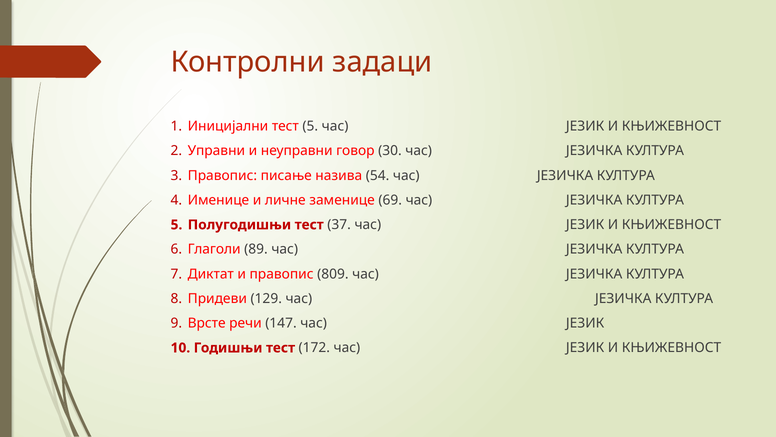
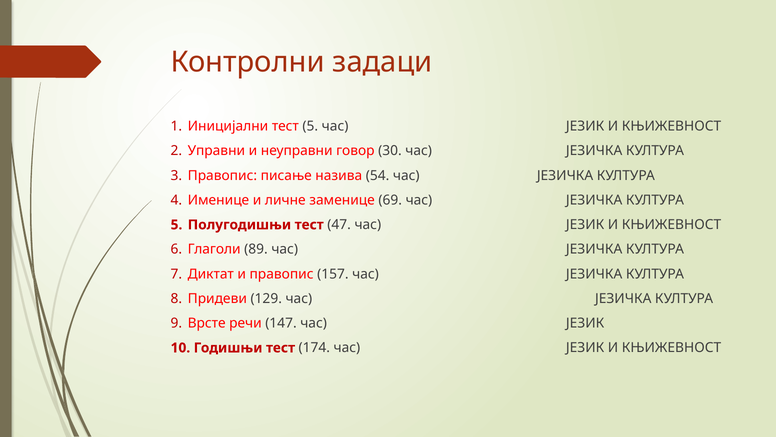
37: 37 -> 47 (339, 225)
809: 809 -> 157 (333, 274)
172: 172 -> 174 (314, 347)
